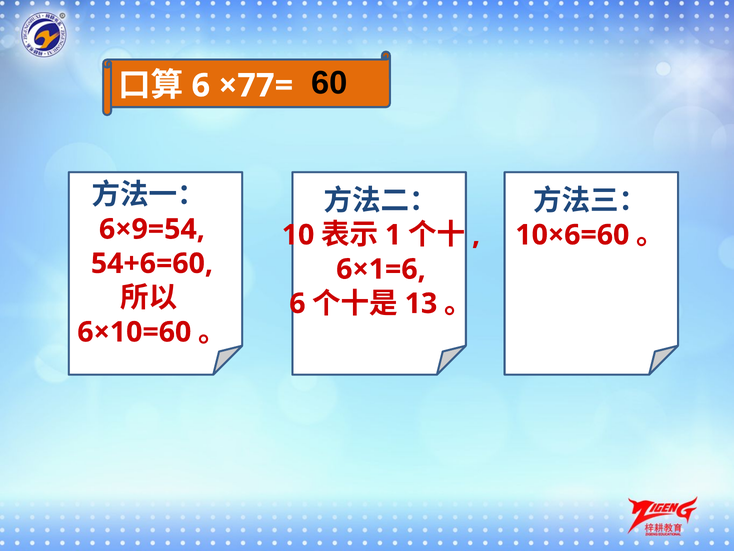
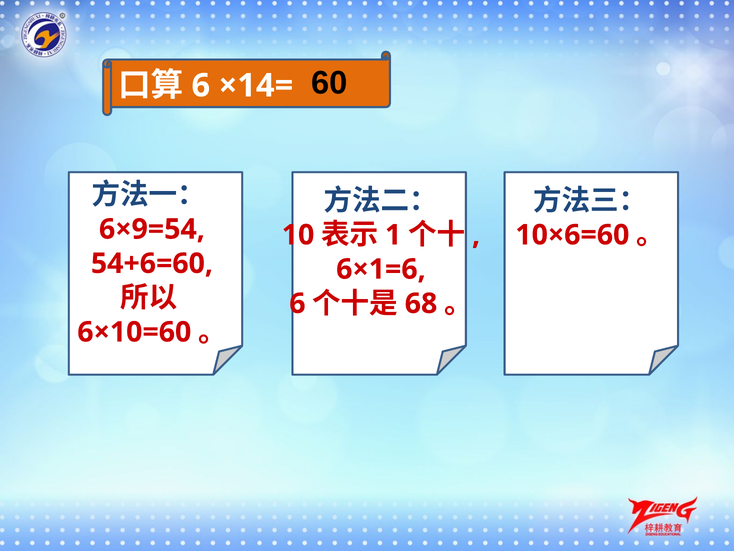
×77=: ×77= -> ×14= (256, 86)
13: 13 -> 68 (421, 303)
